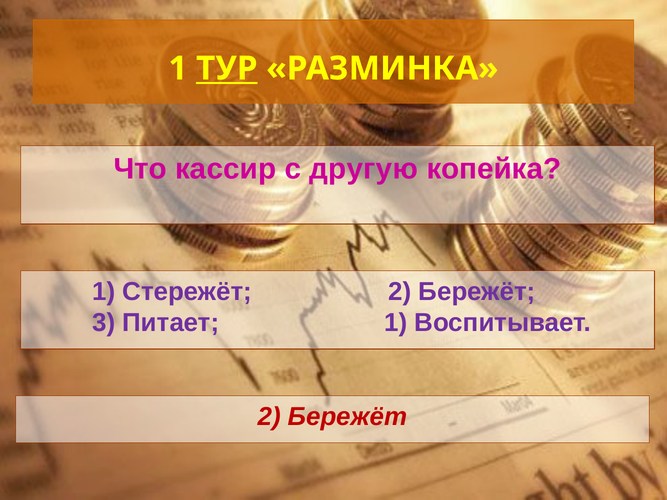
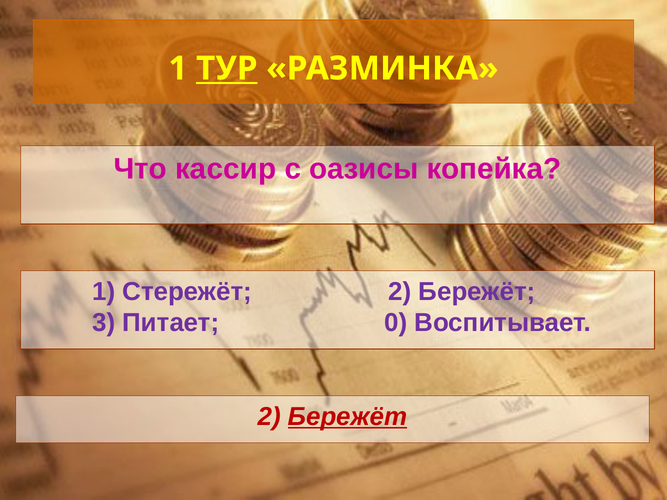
другую: другую -> оазисы (364, 169)
Питает 1: 1 -> 0 (396, 323)
Бережёт underline: none -> present (347, 417)
